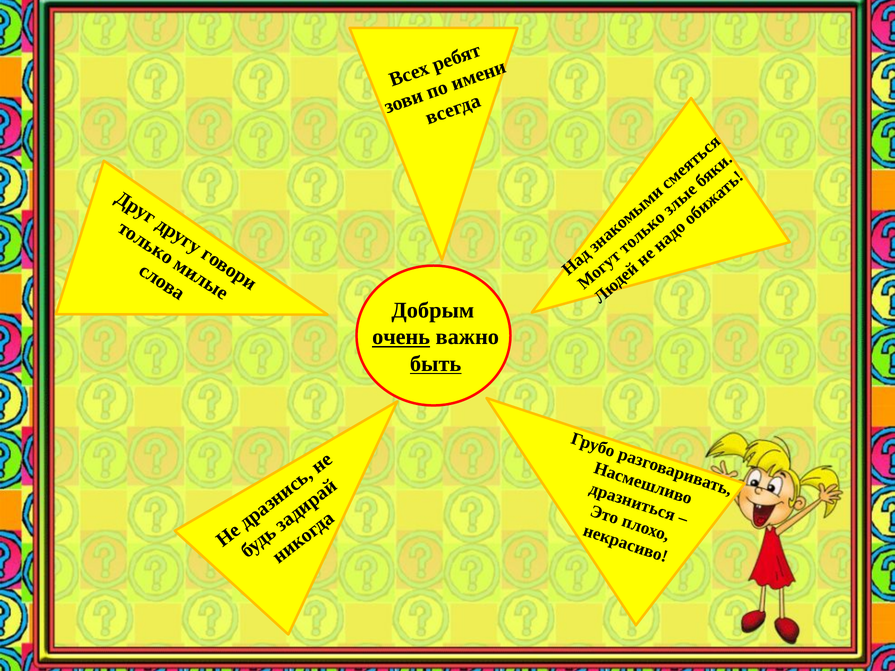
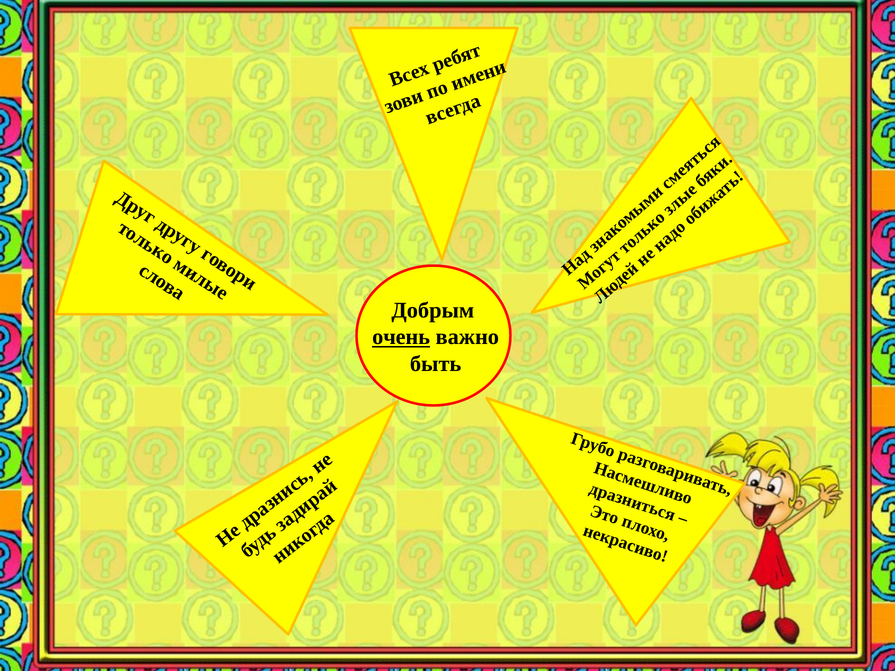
быть underline: present -> none (436, 364)
